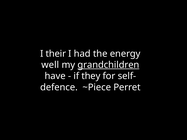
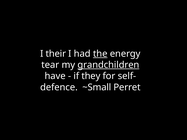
the underline: none -> present (100, 54)
well: well -> tear (50, 65)
~Piece: ~Piece -> ~Small (97, 87)
